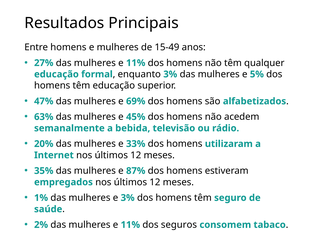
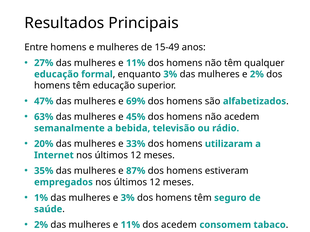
e 5%: 5% -> 2% (257, 74)
dos seguros: seguros -> acedem (179, 225)
